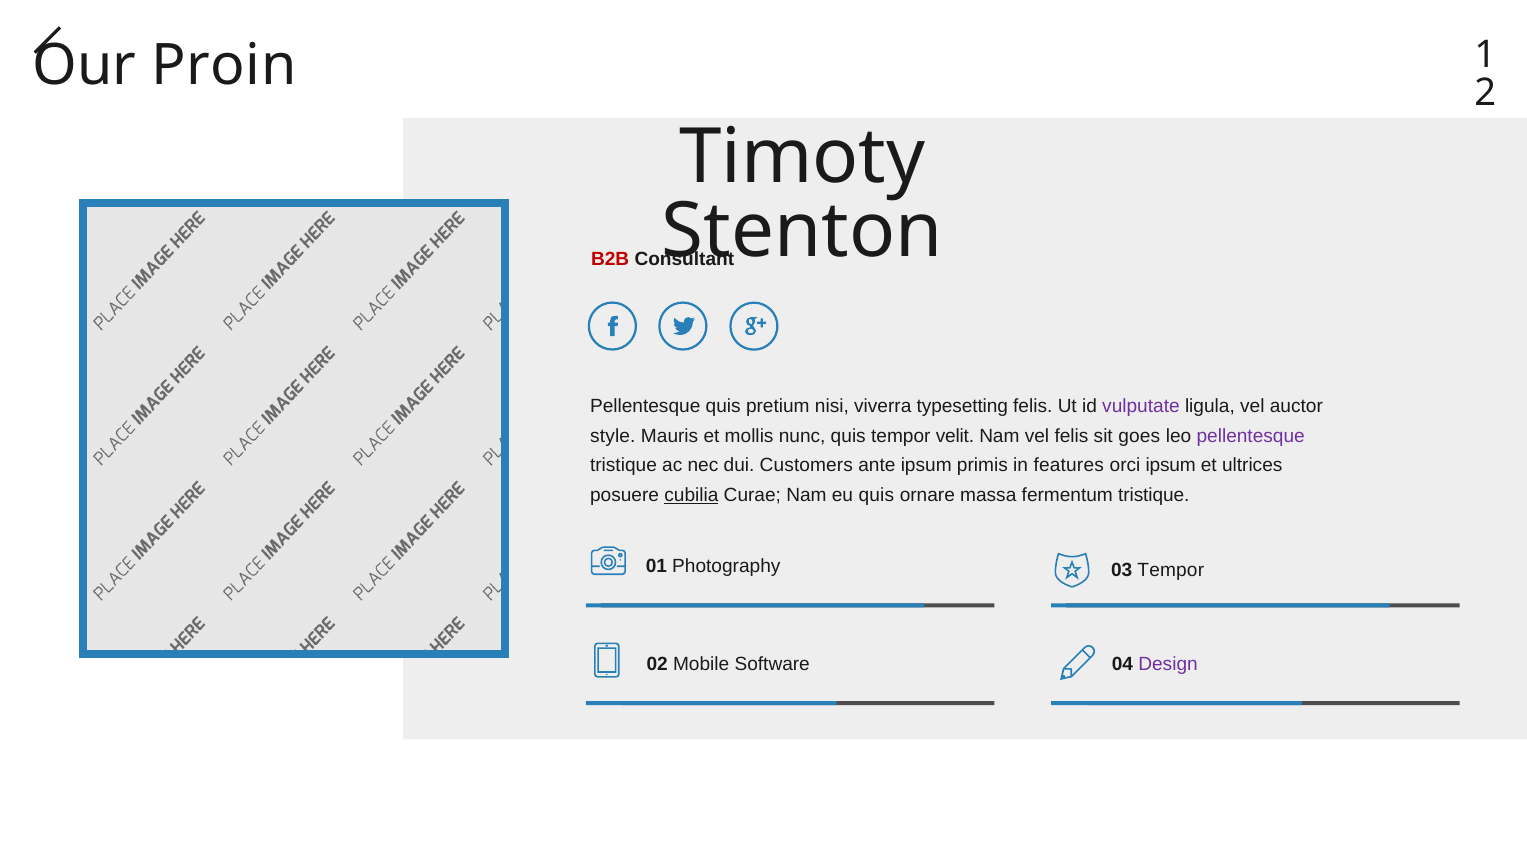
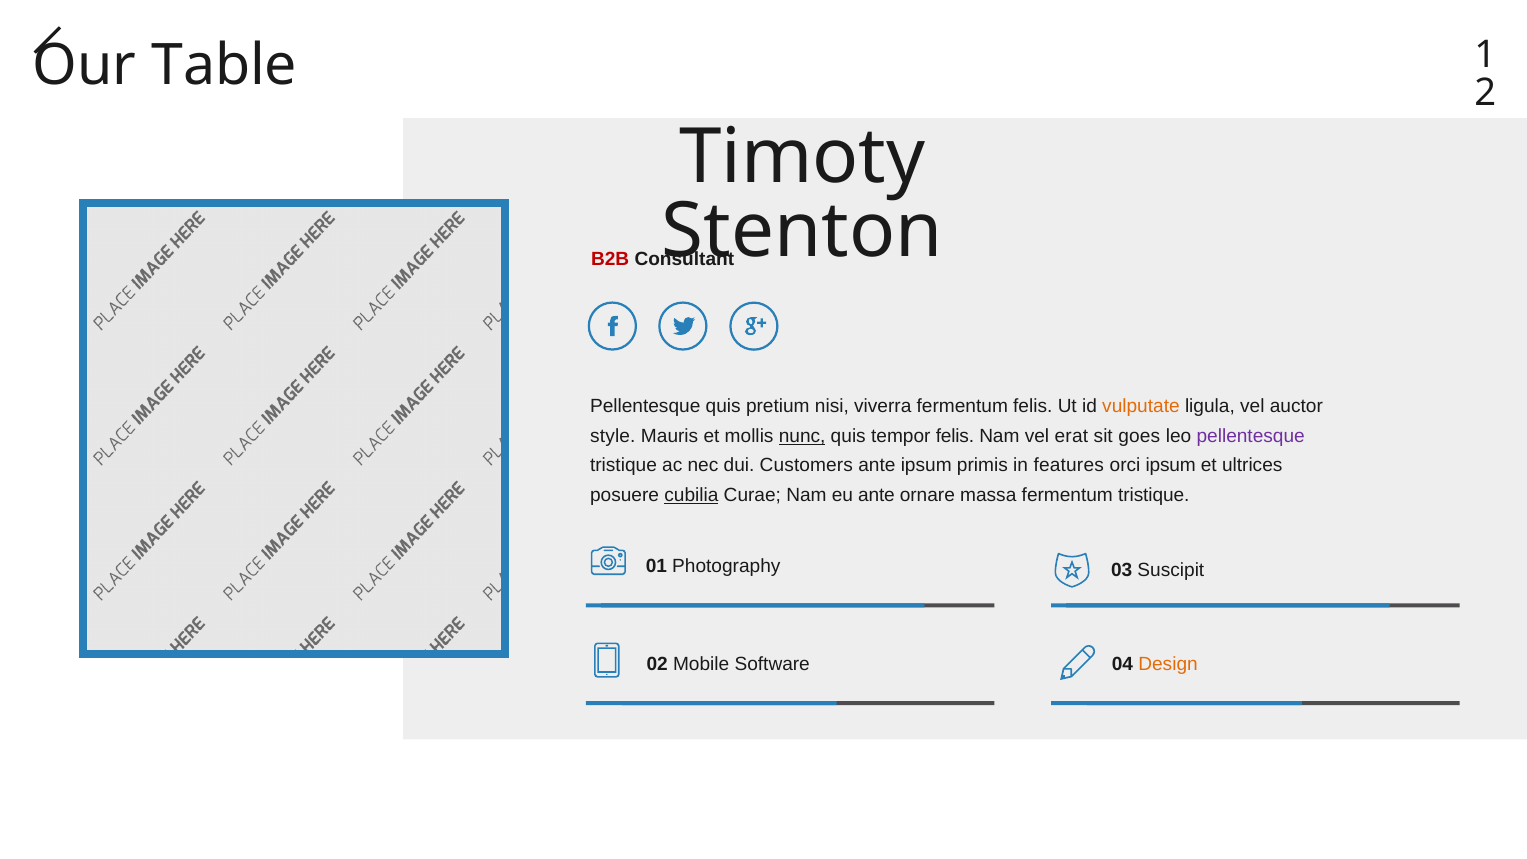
Proin: Proin -> Table (224, 66)
viverra typesetting: typesetting -> fermentum (962, 406)
vulputate colour: purple -> orange (1141, 406)
nunc underline: none -> present (802, 436)
tempor velit: velit -> felis (955, 436)
vel felis: felis -> erat (1071, 436)
eu quis: quis -> ante (877, 495)
03 Tempor: Tempor -> Suscipit (1171, 570)
Design colour: purple -> orange (1168, 664)
